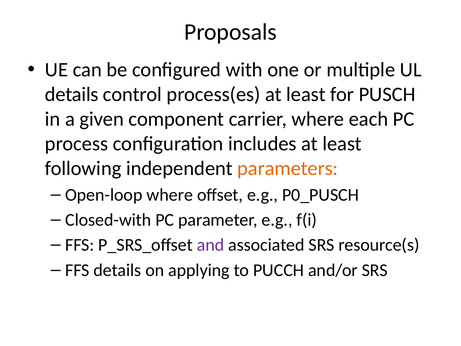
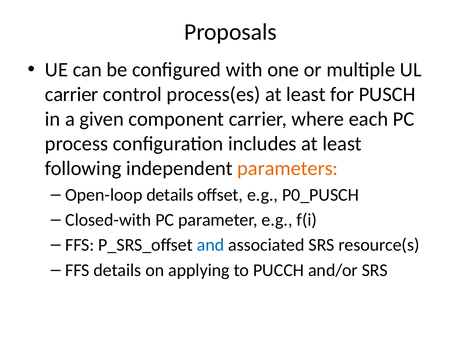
details: details -> carrier (72, 94)
Open-loop where: where -> details (170, 195)
and colour: purple -> blue (211, 245)
